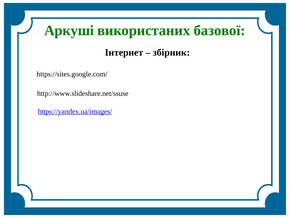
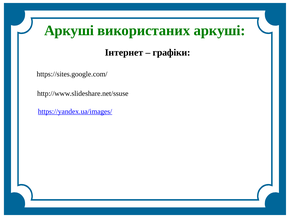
використаних базової: базової -> аркуші (220, 30)
збірник: збірник -> графіки (171, 52)
